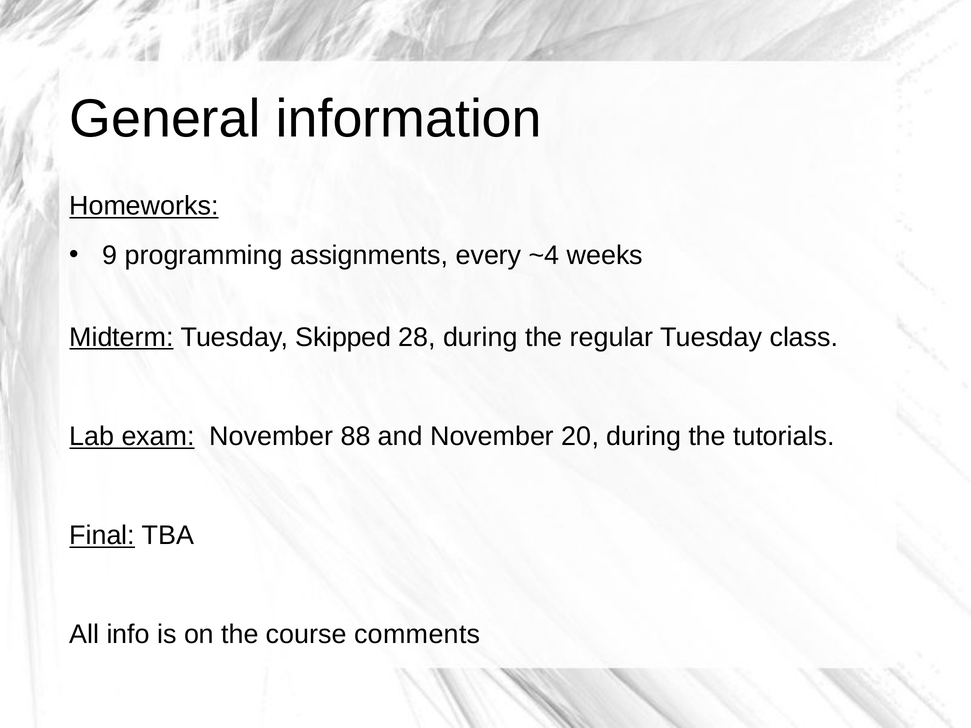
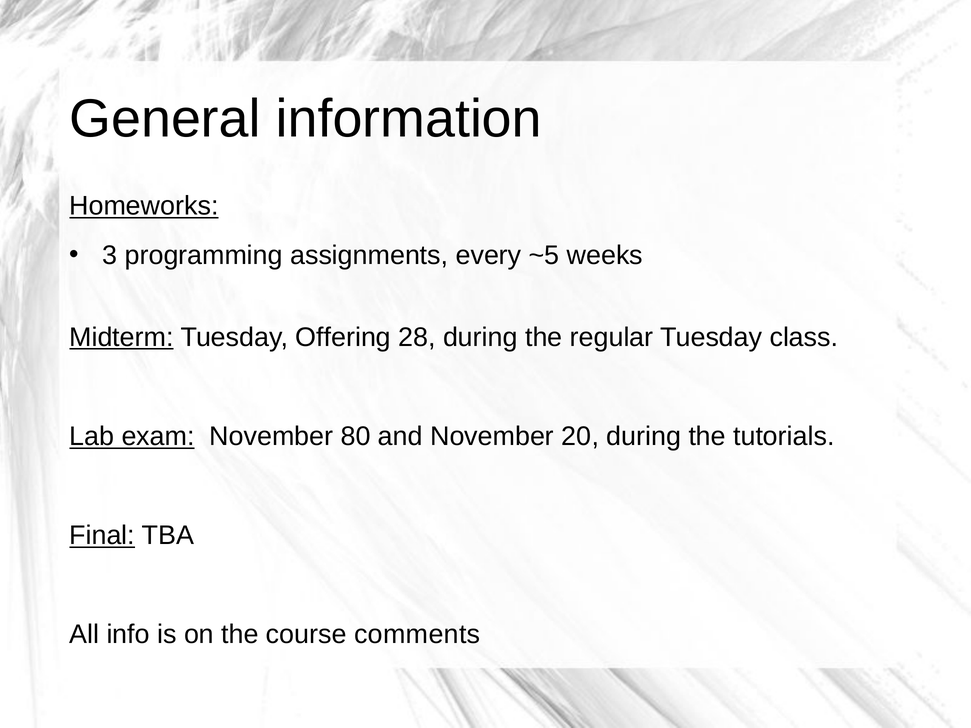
9: 9 -> 3 (110, 255)
~4: ~4 -> ~5 (544, 255)
Skipped: Skipped -> Offering (343, 337)
88: 88 -> 80 (356, 436)
